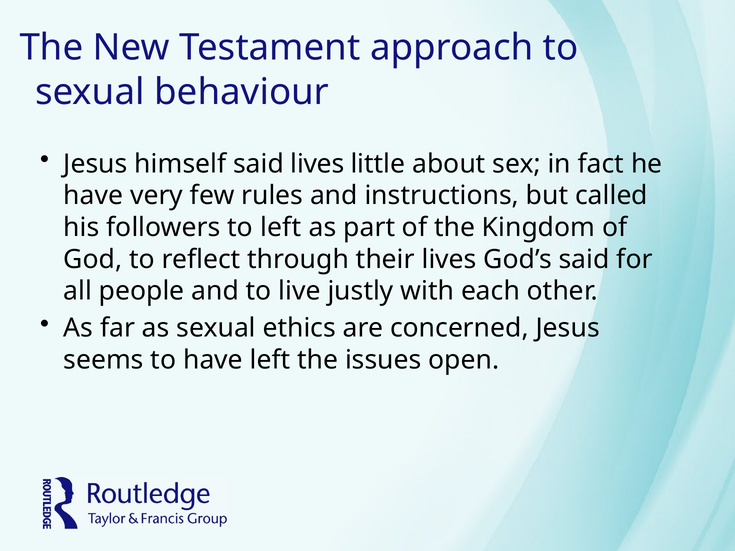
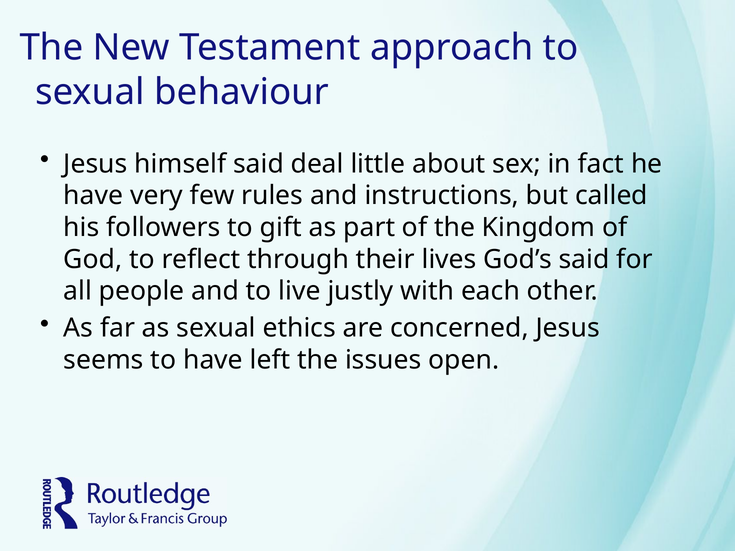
said lives: lives -> deal (317, 164)
to left: left -> gift (281, 228)
